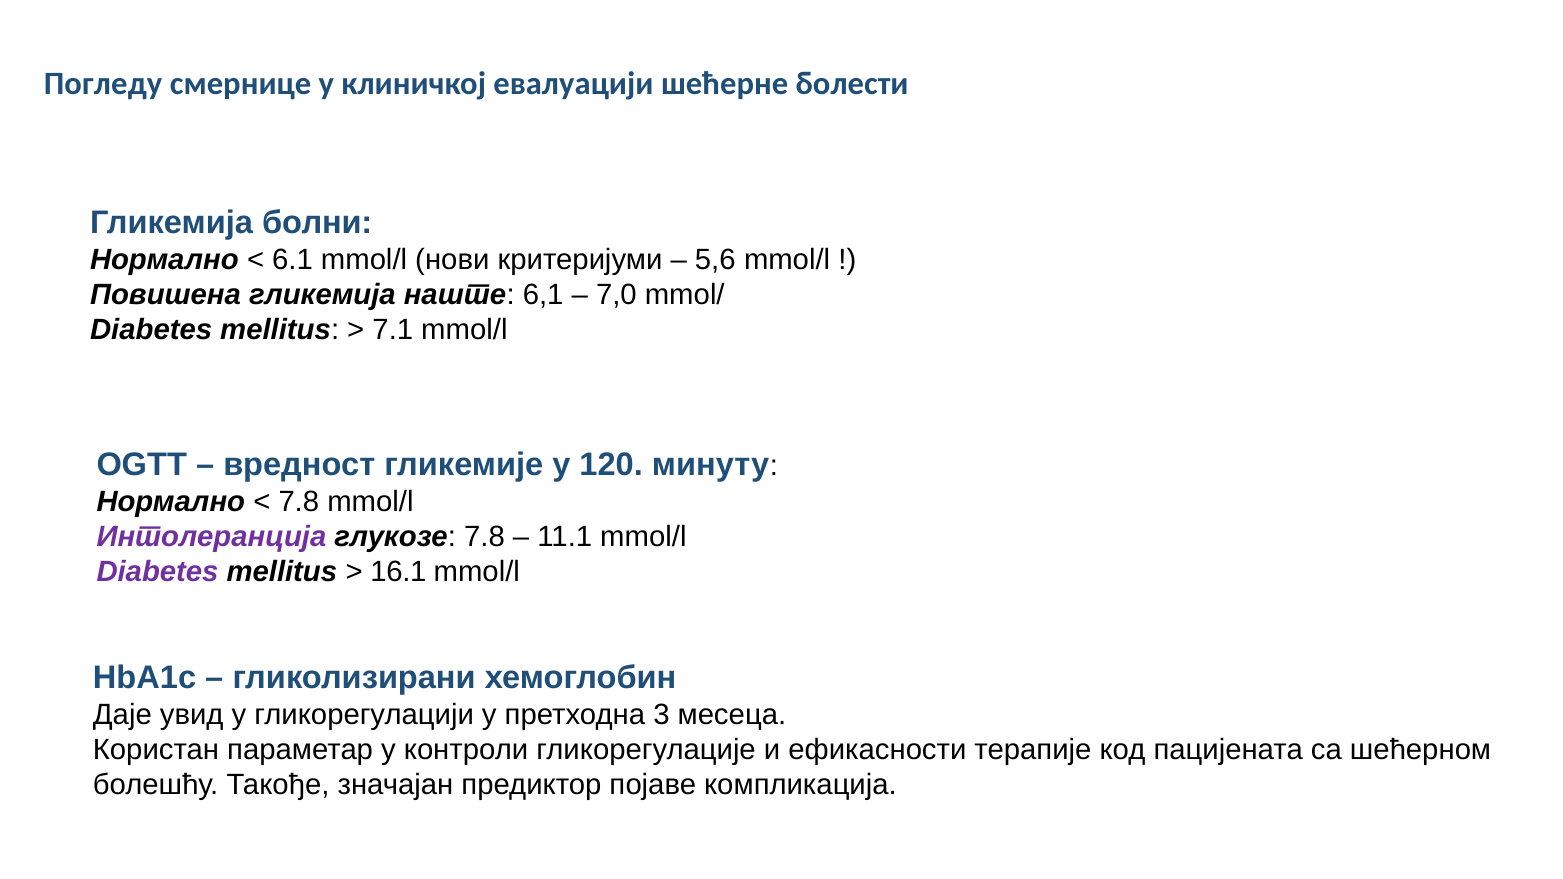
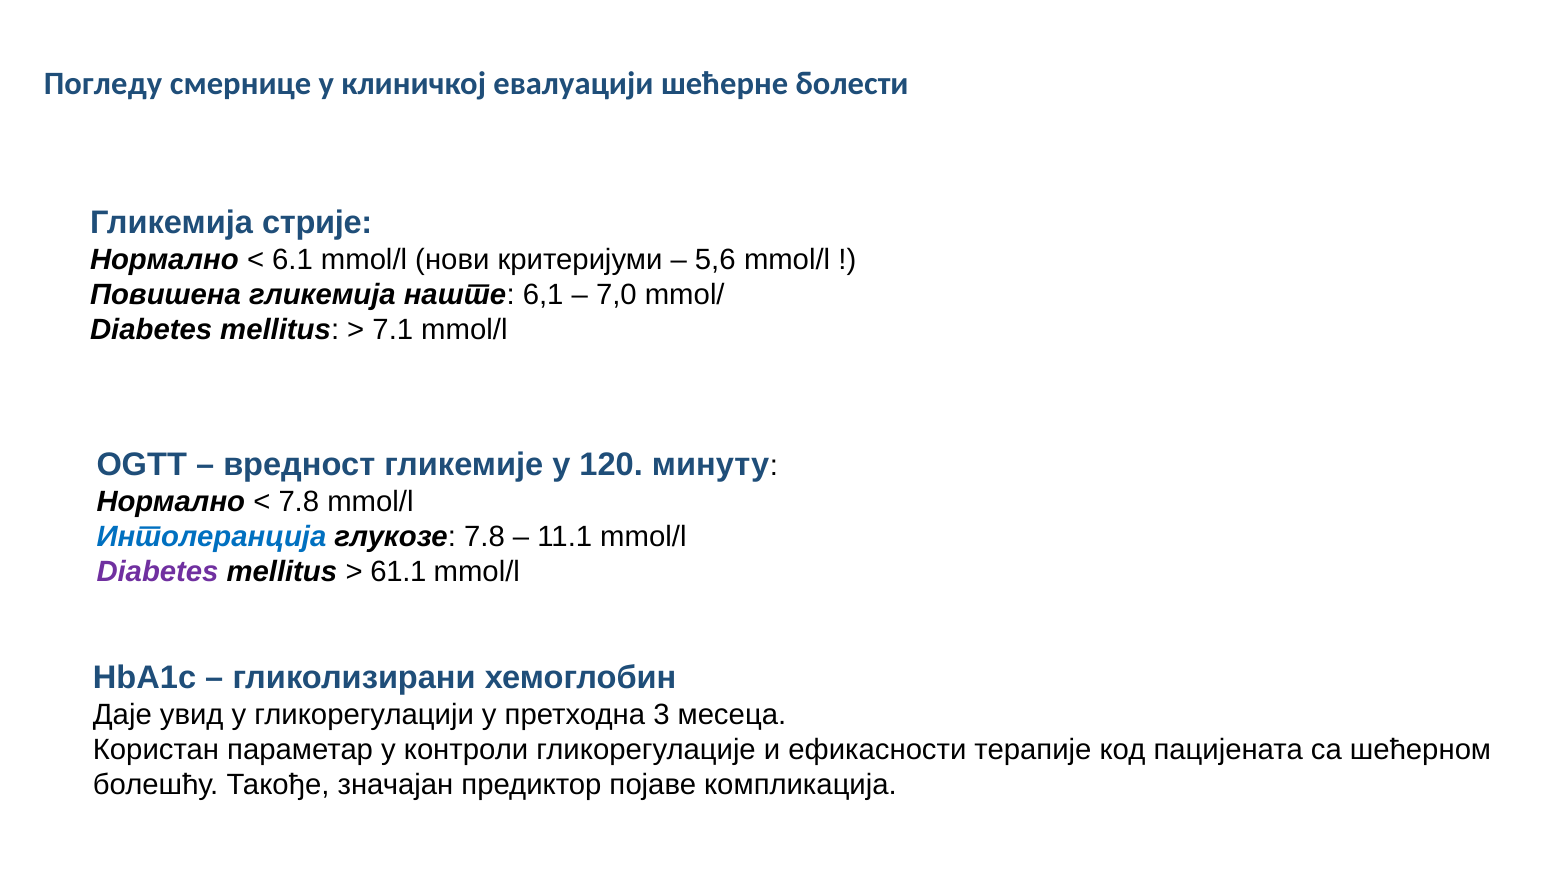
болни: болни -> стрије (317, 223)
Интолеранција colour: purple -> blue (211, 537)
16.1: 16.1 -> 61.1 (398, 572)
